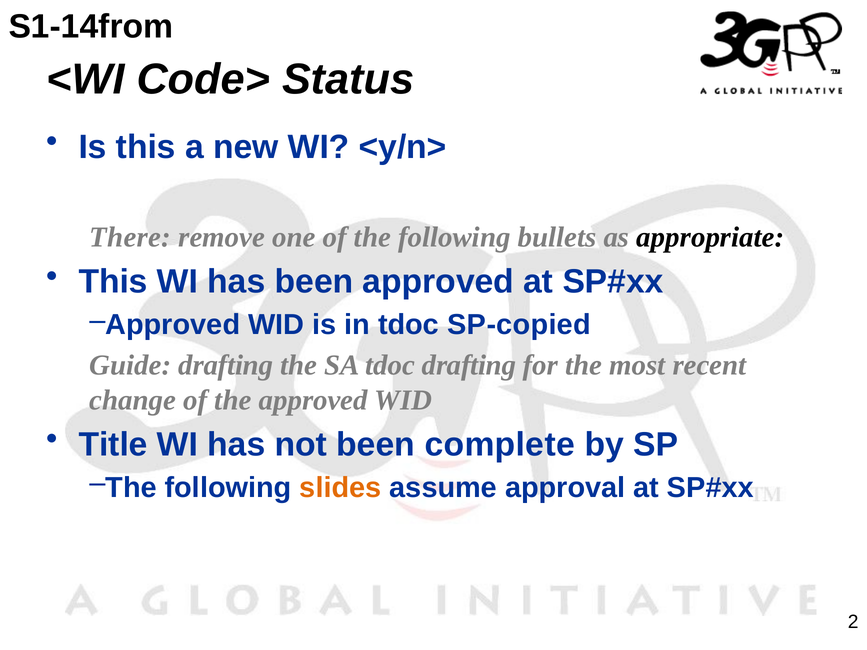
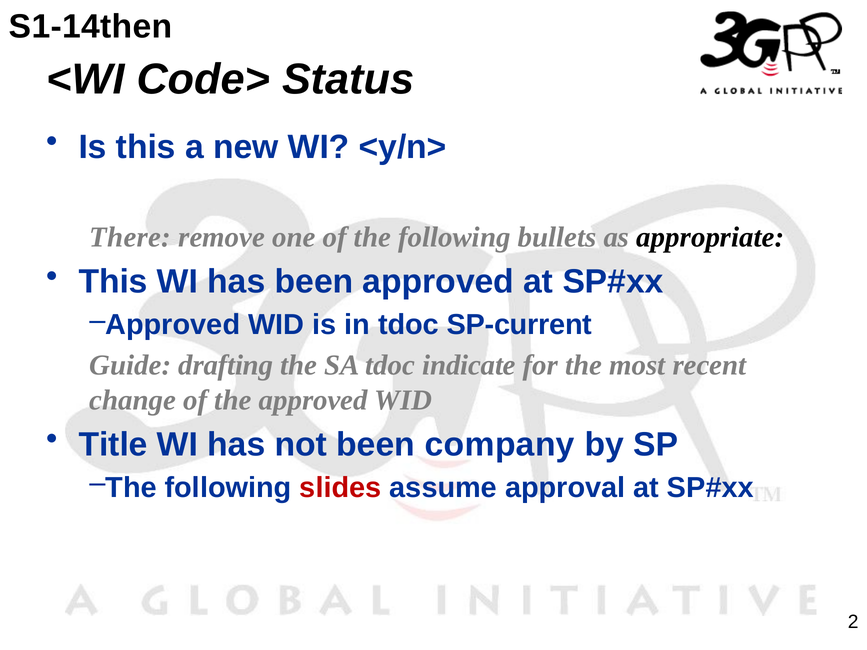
S1-14from: S1-14from -> S1-14then (91, 27)
SP-copied: SP-copied -> SP-current (519, 325)
tdoc drafting: drafting -> indicate (469, 365)
complete: complete -> company (500, 445)
slides colour: orange -> red (340, 488)
